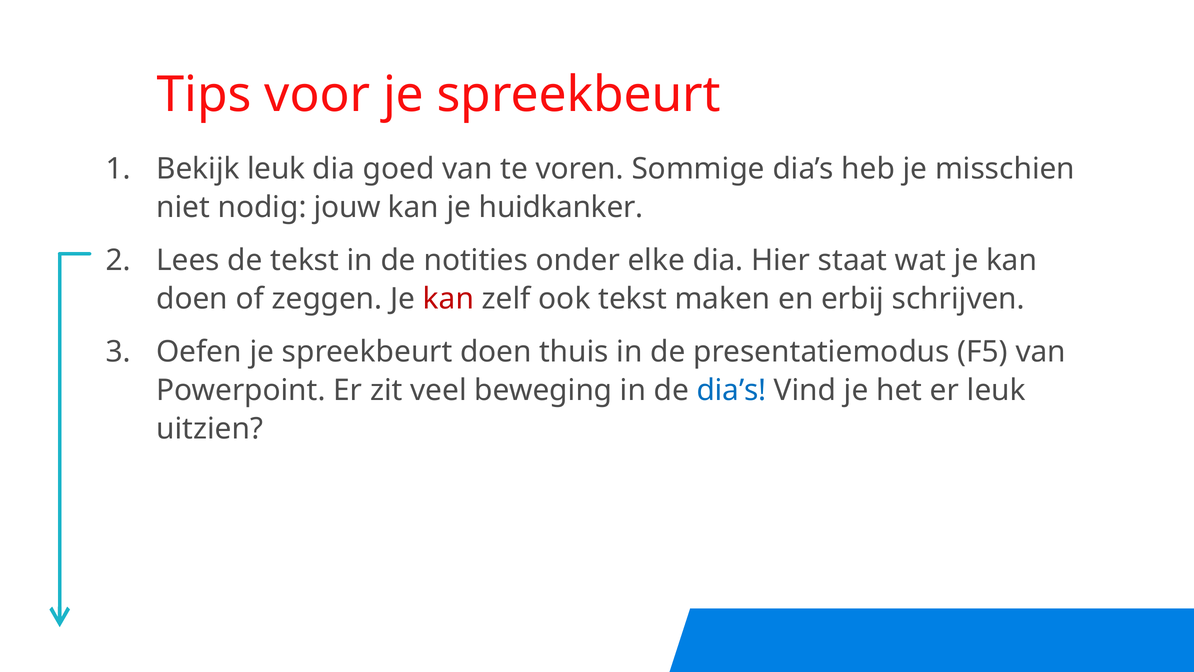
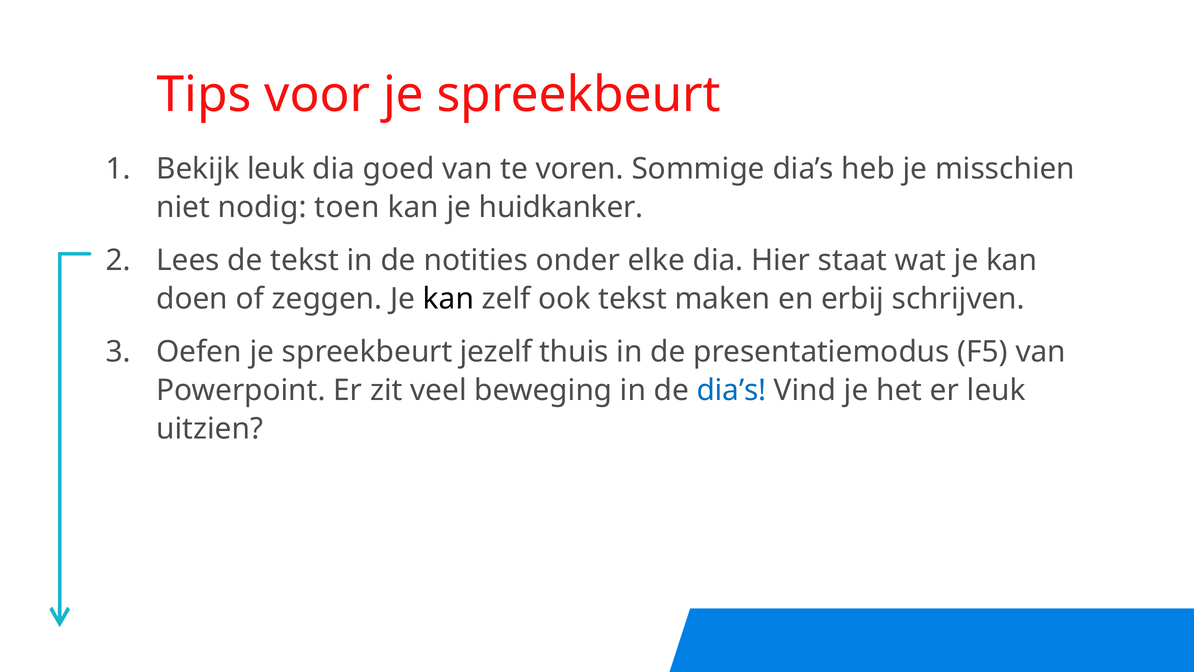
jouw: jouw -> toen (347, 207)
kan colour: red -> black (449, 299)
spreekbeurt doen: doen -> jezelf (496, 352)
